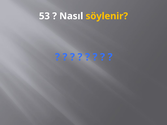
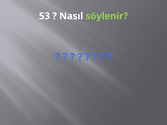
söylenir colour: yellow -> light green (107, 16)
